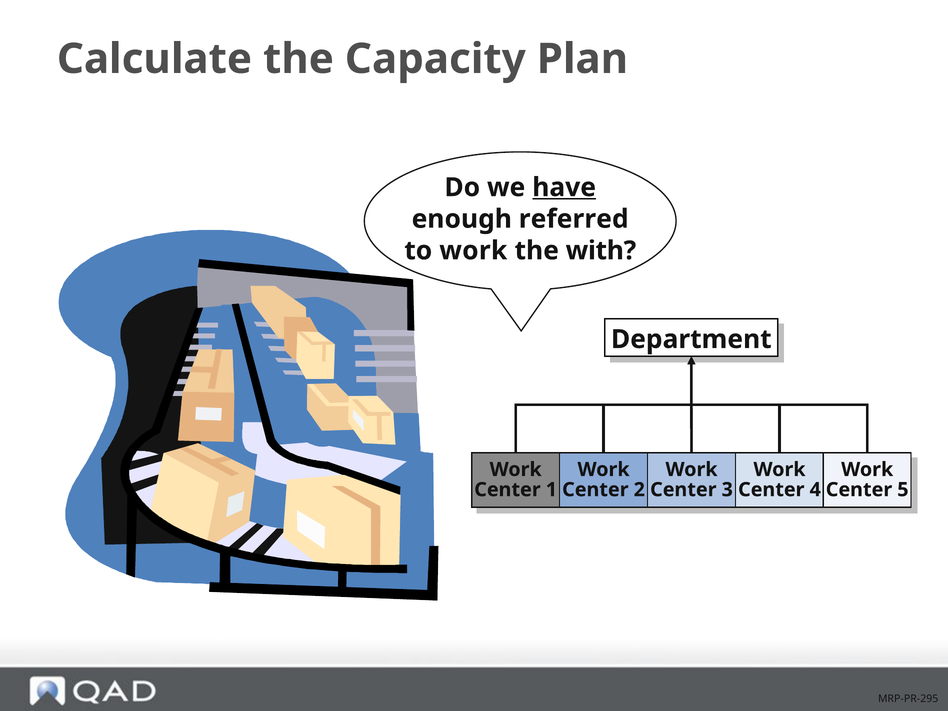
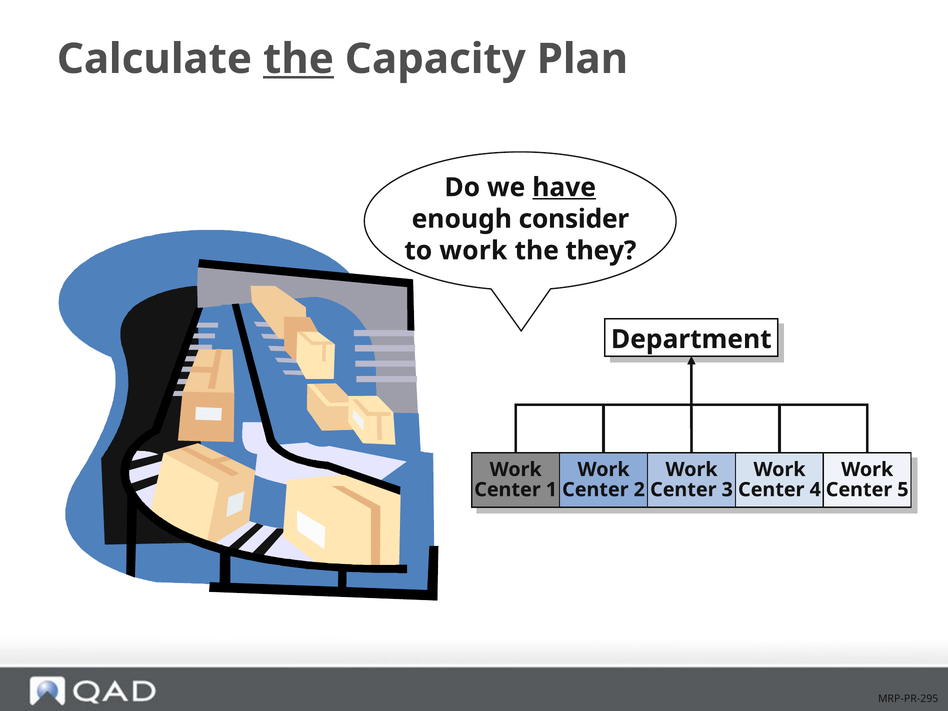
the underline: none -> present (298, 59)
referred: referred -> consider (574, 219)
with: with -> they (601, 251)
